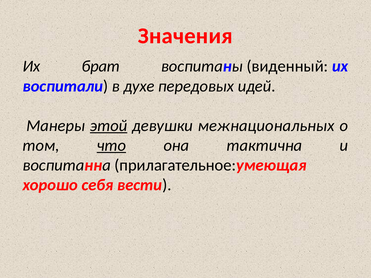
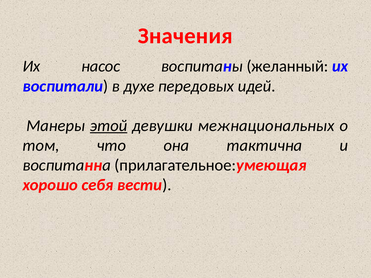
брат: брат -> насос (101, 66)
виденный: виденный -> желанный (287, 66)
что underline: present -> none (111, 146)
